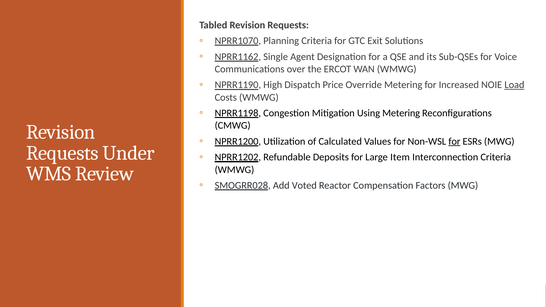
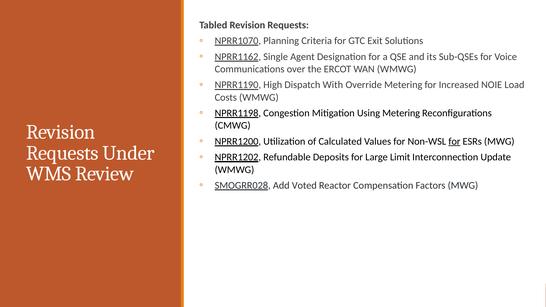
Price: Price -> With (333, 85)
Load underline: present -> none (514, 85)
Item: Item -> Limit (400, 157)
Interconnection Criteria: Criteria -> Update (496, 157)
